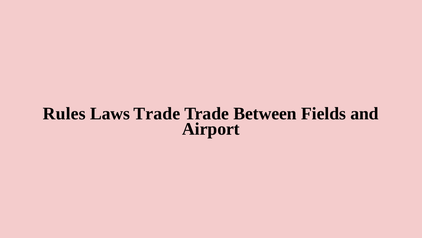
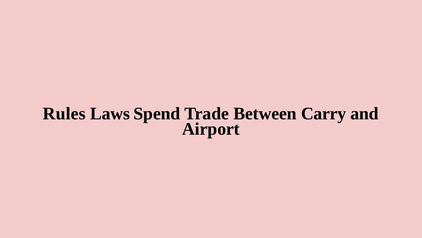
Laws Trade: Trade -> Spend (157, 113)
Fields: Fields -> Carry (324, 113)
